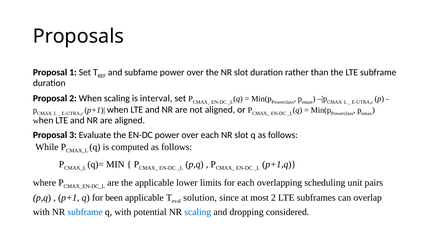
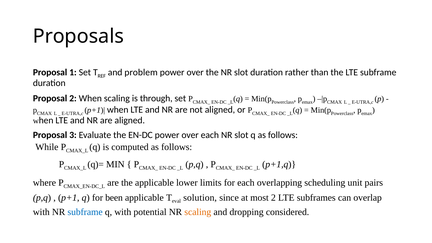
subfame: subfame -> problem (141, 72)
interval: interval -> through (156, 98)
scaling colour: blue -> orange (198, 212)
